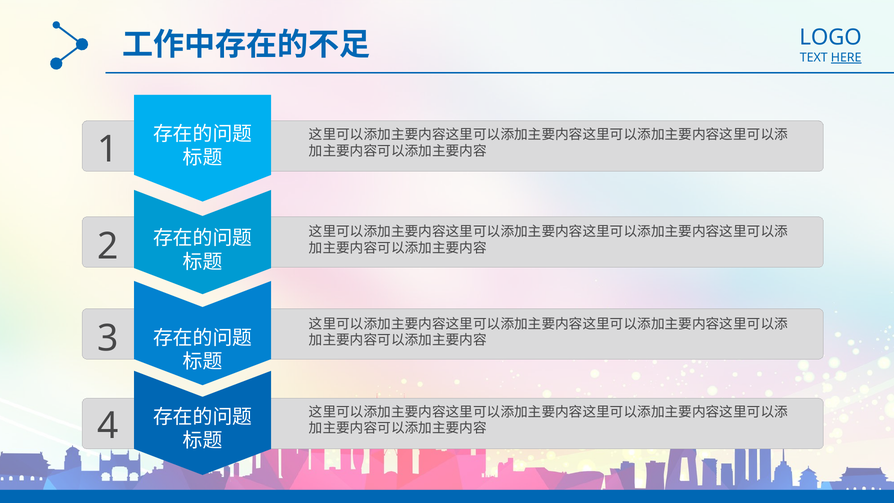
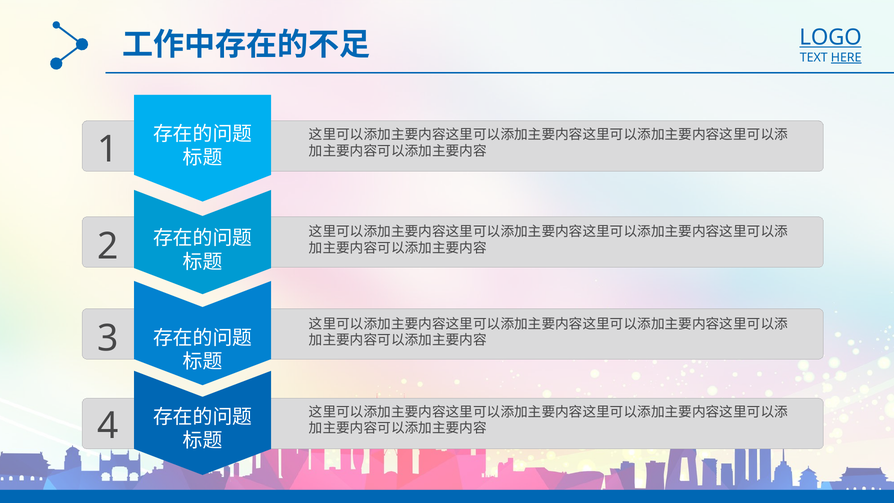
LOGO underline: none -> present (831, 37)
